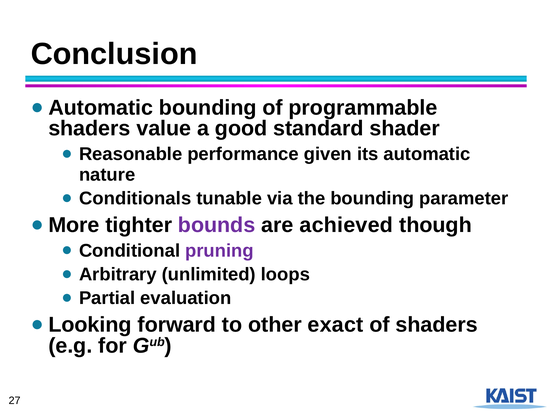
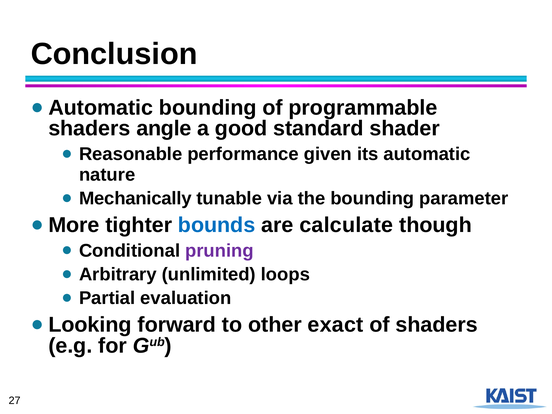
value: value -> angle (164, 129)
Conditionals: Conditionals -> Mechanically (135, 198)
bounds colour: purple -> blue (217, 225)
achieved: achieved -> calculate (346, 225)
